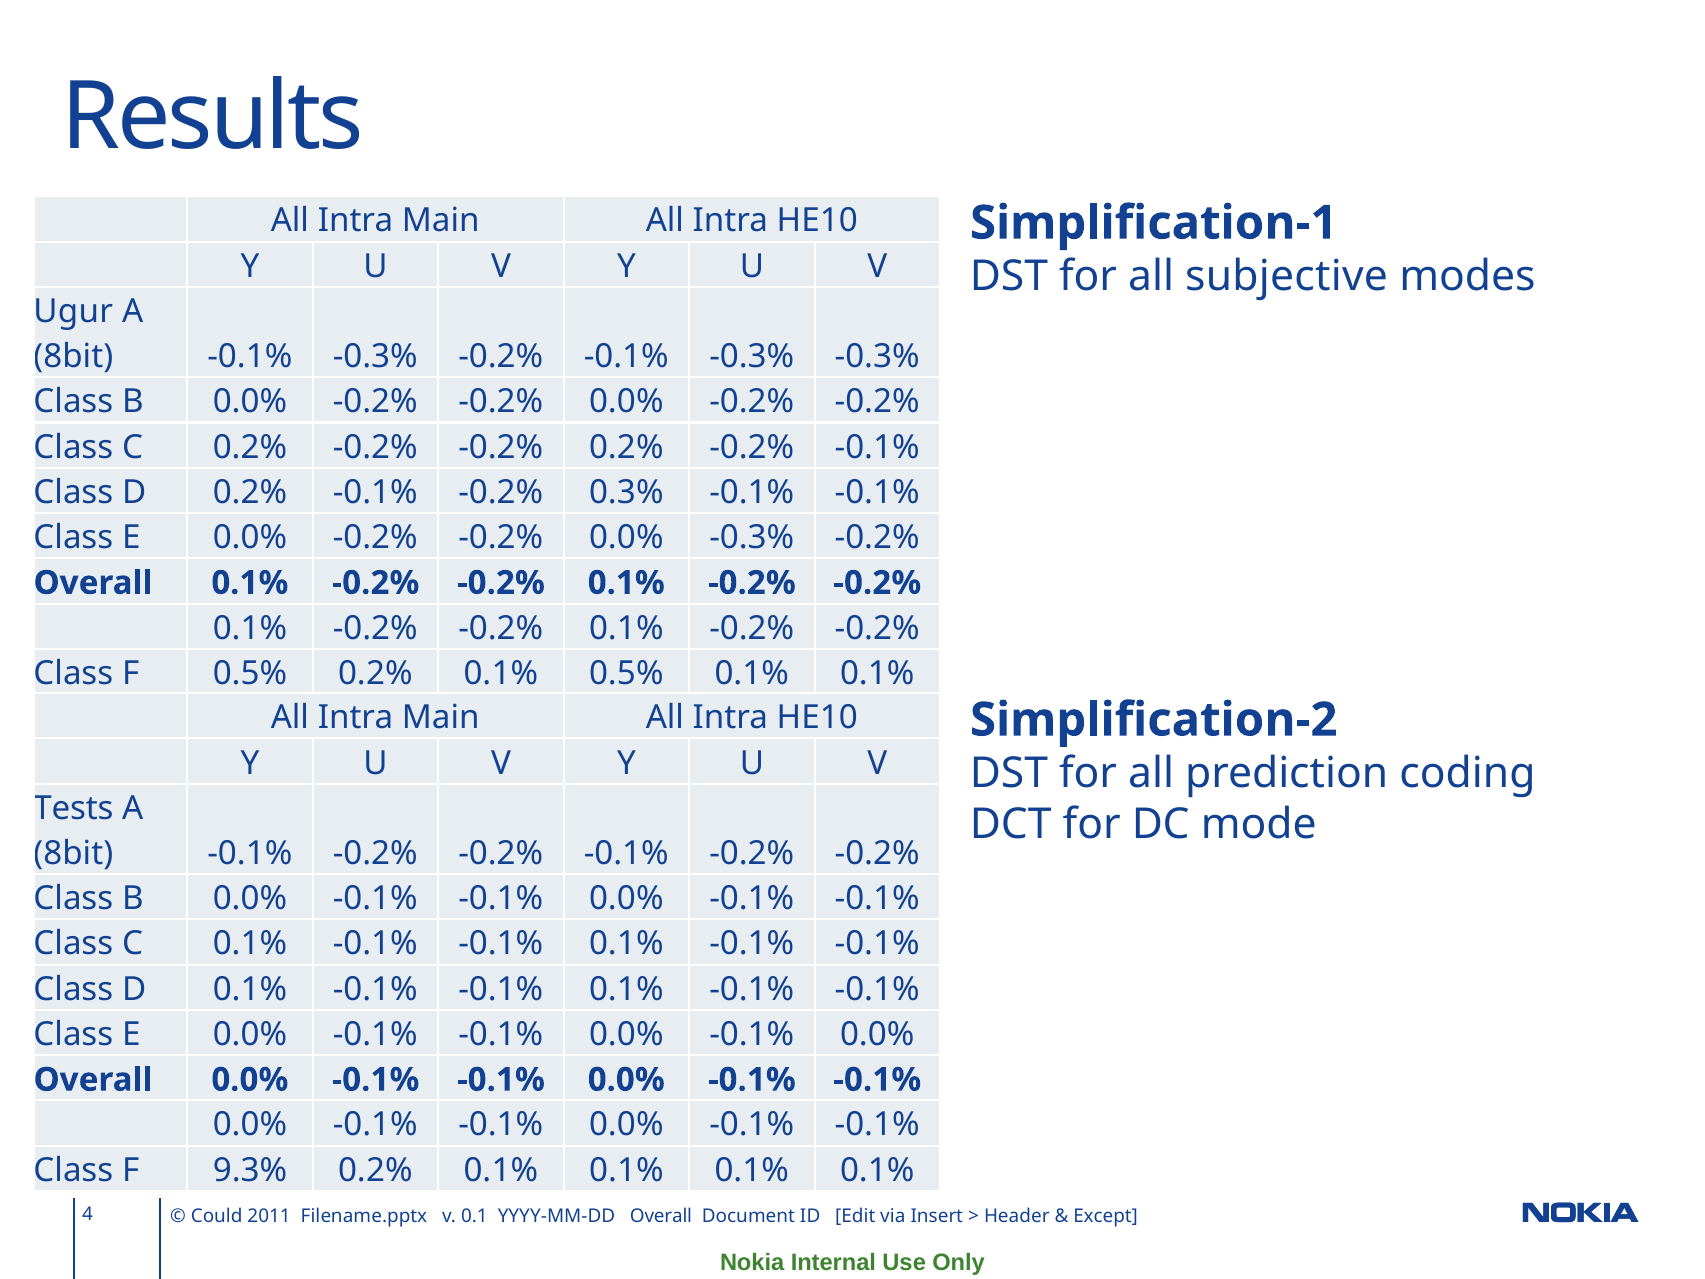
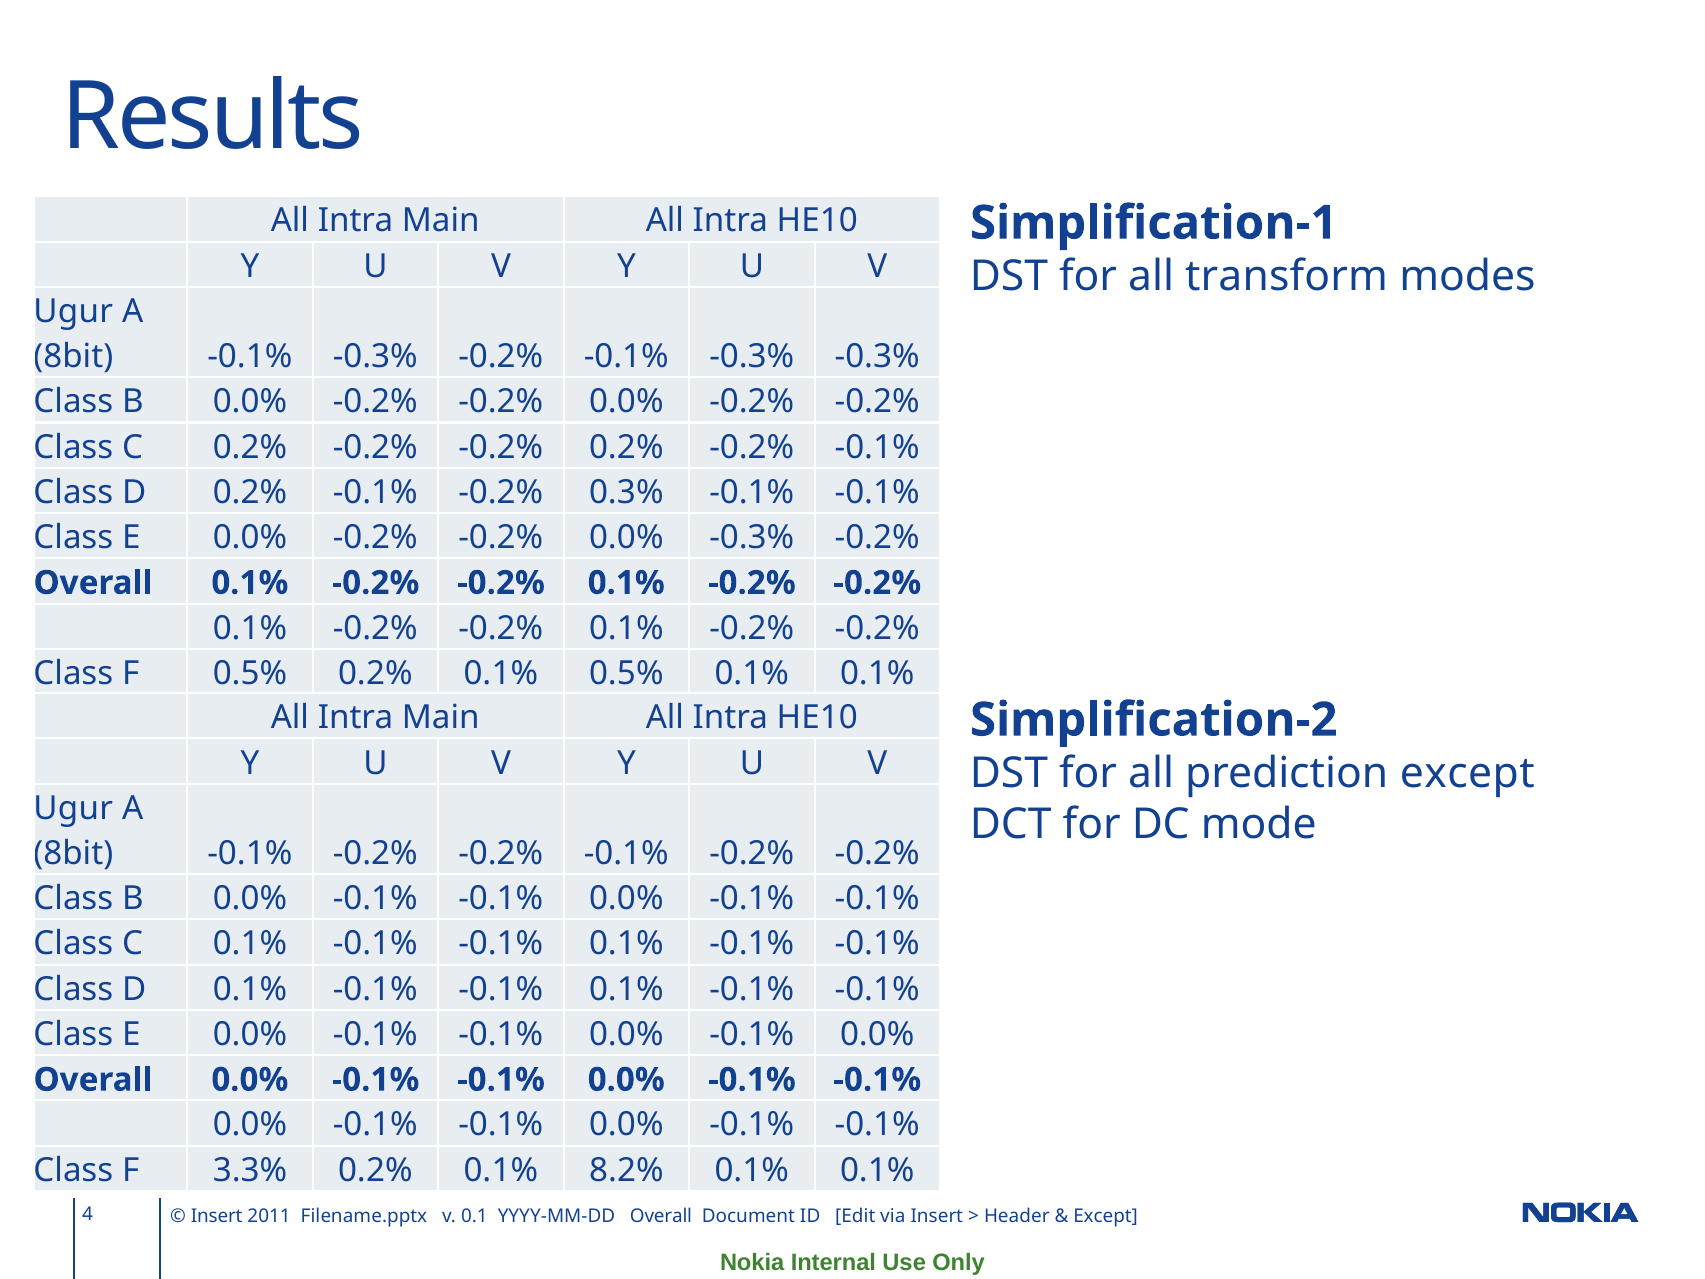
subjective: subjective -> transform (1287, 277)
prediction coding: coding -> except (1467, 773)
Tests: Tests -> Ugur (73, 808)
9.3%: 9.3% -> 3.3% (250, 1170)
0.2% 0.1% 0.1%: 0.1% -> 8.2% (626, 1170)
Could: Could -> Insert (217, 1216)
